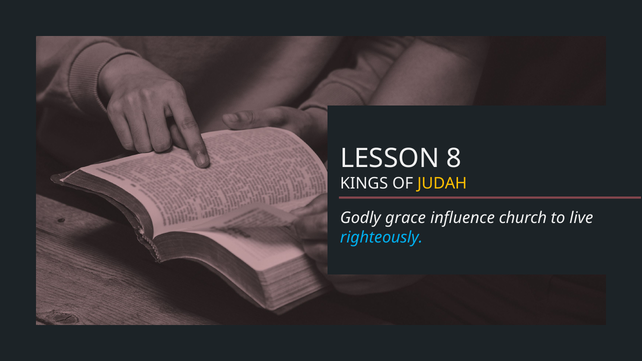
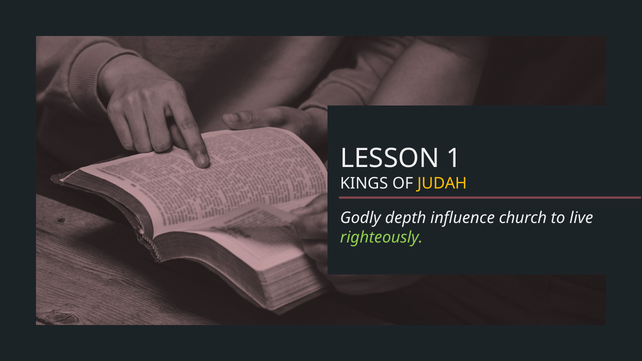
8: 8 -> 1 (454, 158)
grace: grace -> depth (406, 218)
righteously colour: light blue -> light green (381, 238)
